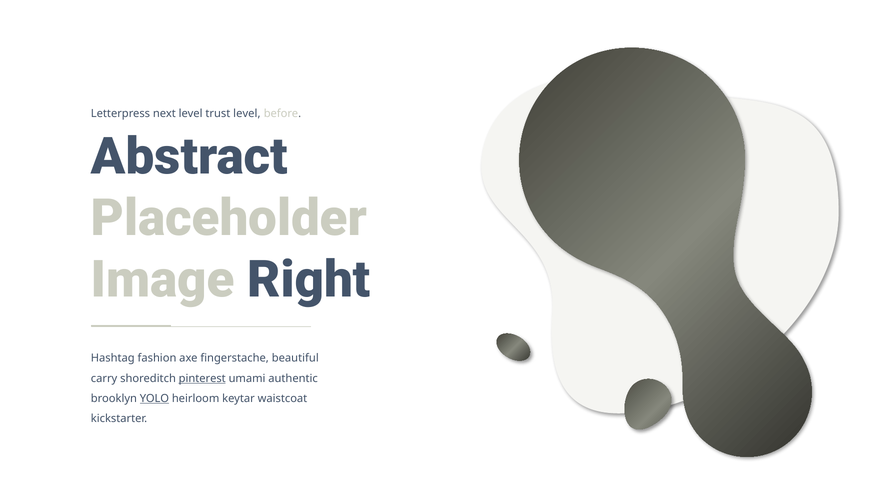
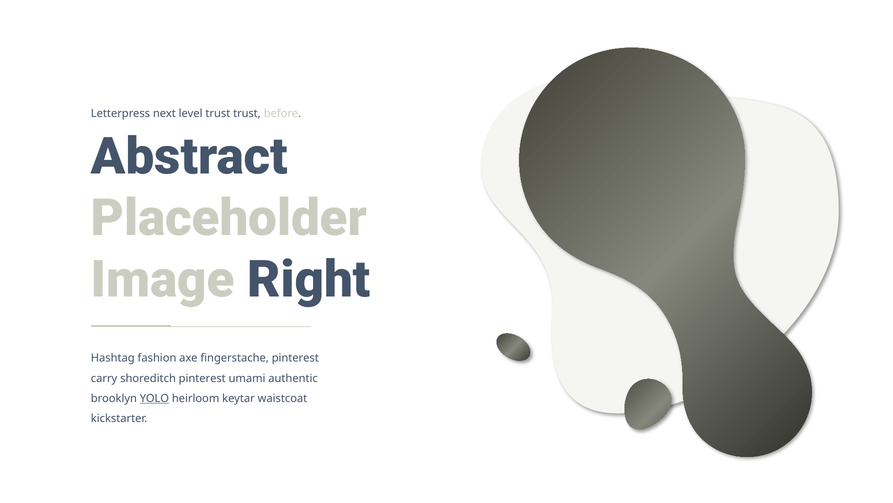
trust level: level -> trust (247, 113)
fingerstache beautiful: beautiful -> pinterest (295, 358)
pinterest underline: present -> none (202, 378)
